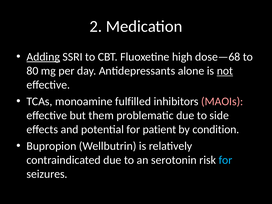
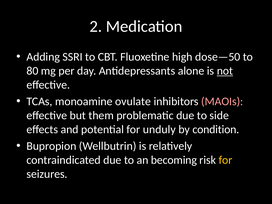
Adding underline: present -> none (43, 57)
dose—68: dose—68 -> dose—50 (218, 57)
fulfilled: fulfilled -> ovulate (133, 101)
patient: patient -> unduly (159, 130)
serotonin: serotonin -> becoming (174, 160)
for colour: light blue -> yellow (225, 160)
